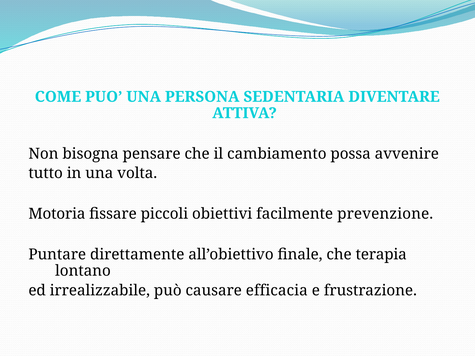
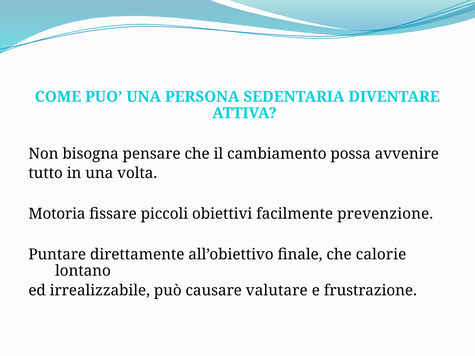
terapia: terapia -> calorie (381, 255)
efficacia: efficacia -> valutare (277, 291)
